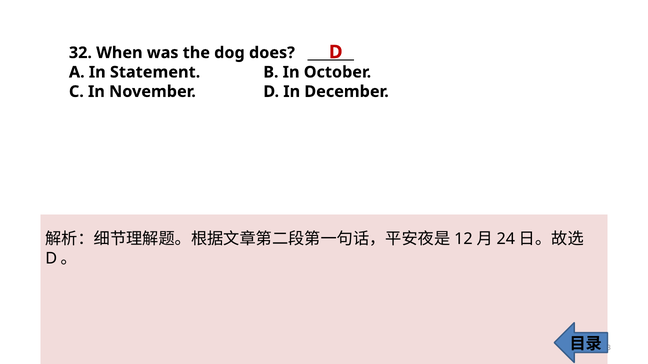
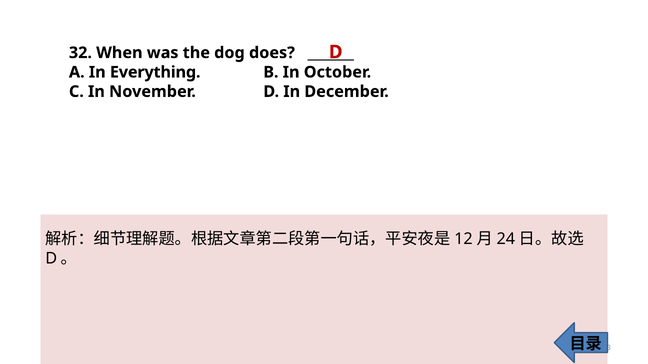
Statement: Statement -> Everything (155, 72)
